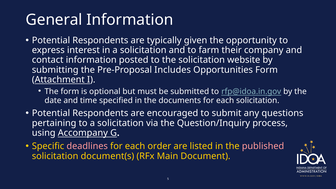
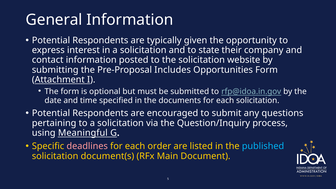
farm: farm -> state (209, 50)
Accompany: Accompany -> Meaningful (83, 133)
published colour: pink -> light blue (263, 146)
